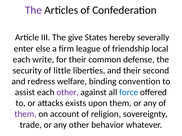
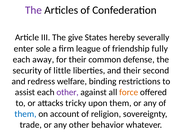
else: else -> sole (43, 49)
local: local -> fully (160, 49)
write: write -> away (43, 60)
convention: convention -> restrictions (140, 82)
force colour: blue -> orange (129, 93)
exists: exists -> tricky (76, 103)
them colour: purple -> blue (25, 114)
